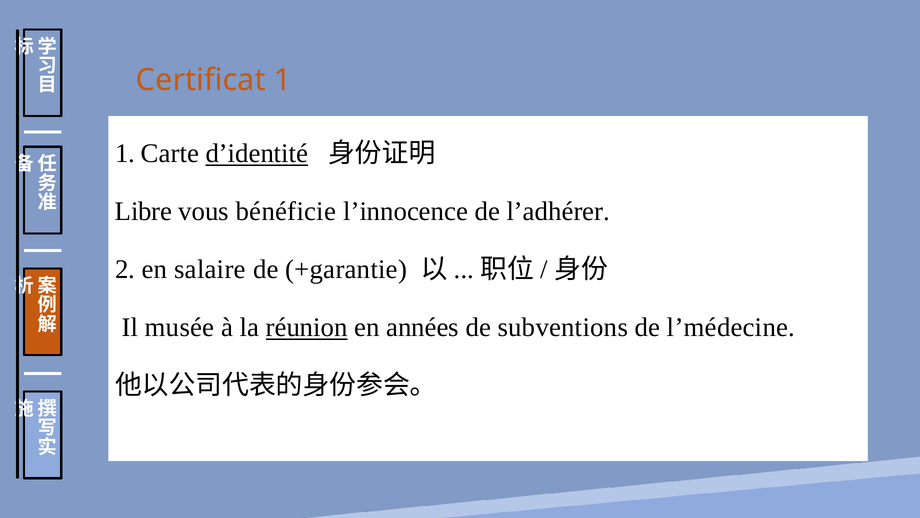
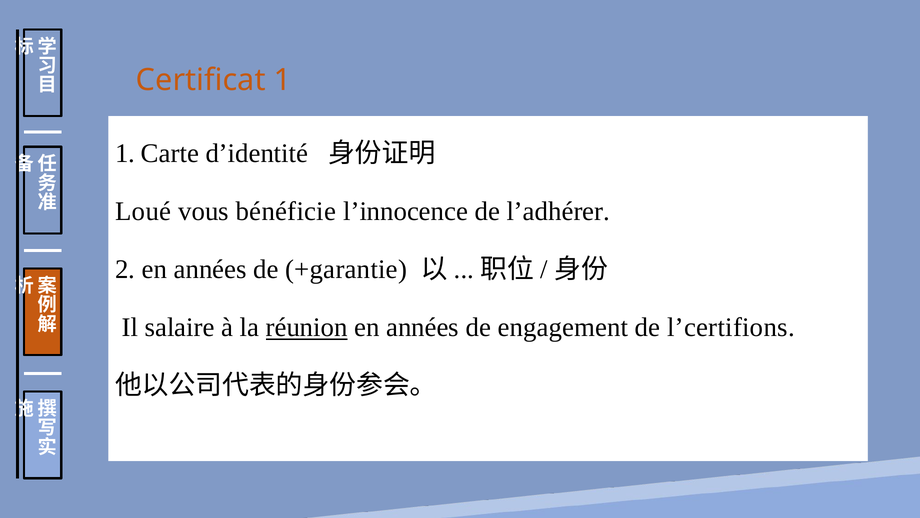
d’identité underline: present -> none (257, 153)
Libre: Libre -> Loué (143, 211)
2 en salaire: salaire -> années (210, 269)
musée: musée -> salaire (180, 327)
subventions: subventions -> engagement (563, 327)
l’médecine: l’médecine -> l’certifions (731, 327)
